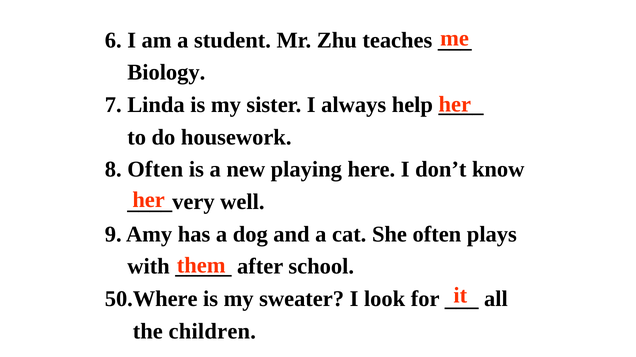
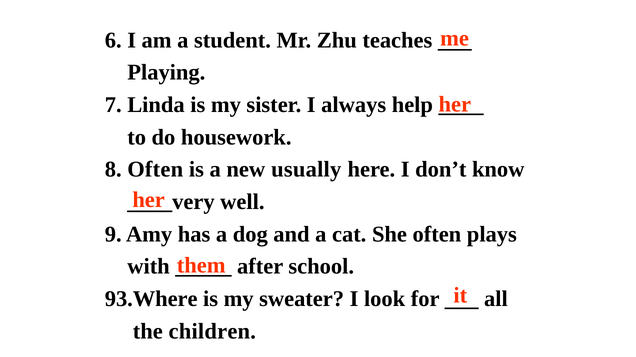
Biology: Biology -> Playing (166, 73)
playing: playing -> usually (306, 170)
50.Where: 50.Where -> 93.Where (151, 299)
